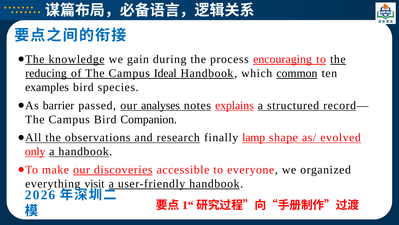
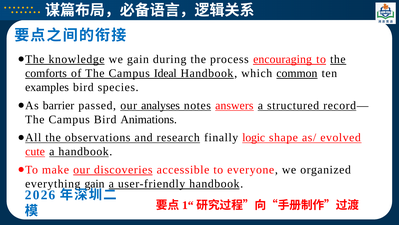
reducing: reducing -> comforts (46, 73)
explains: explains -> answers (234, 105)
Companion: Companion -> Animations (149, 119)
lamp: lamp -> logic (254, 137)
only: only -> cute (35, 151)
everything visit: visit -> gain (94, 183)
